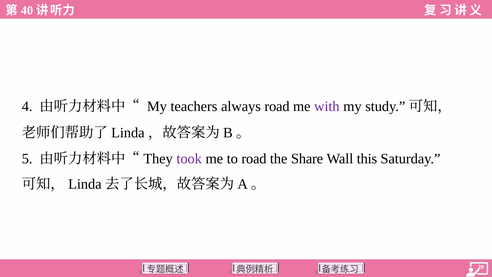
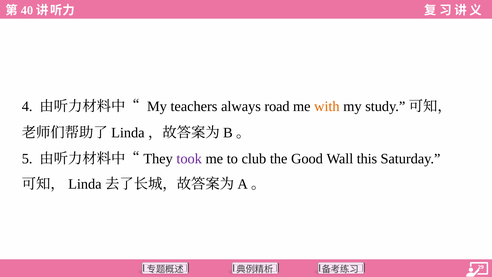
with colour: purple -> orange (327, 106)
to road: road -> club (254, 159)
Share: Share -> Good (307, 159)
